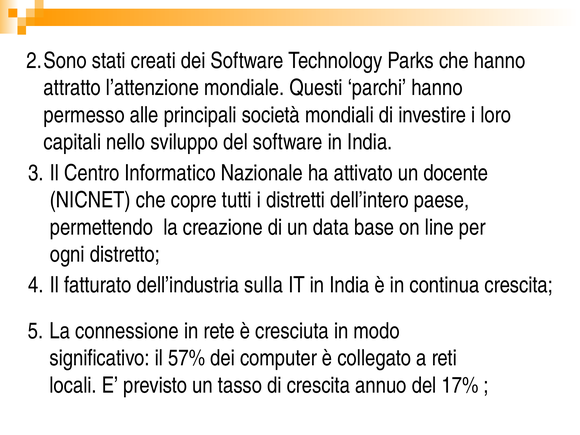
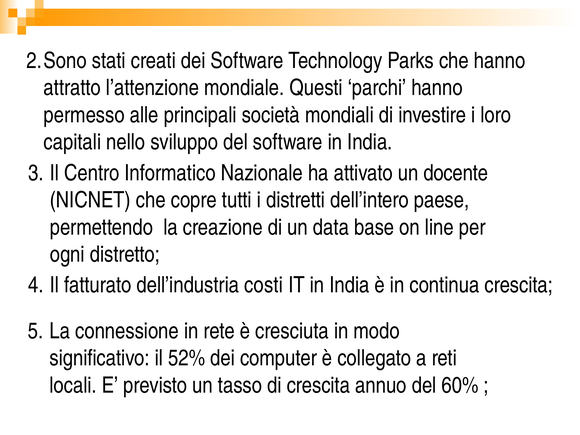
sulla: sulla -> costi (264, 285)
57%: 57% -> 52% (187, 358)
17%: 17% -> 60% (460, 385)
